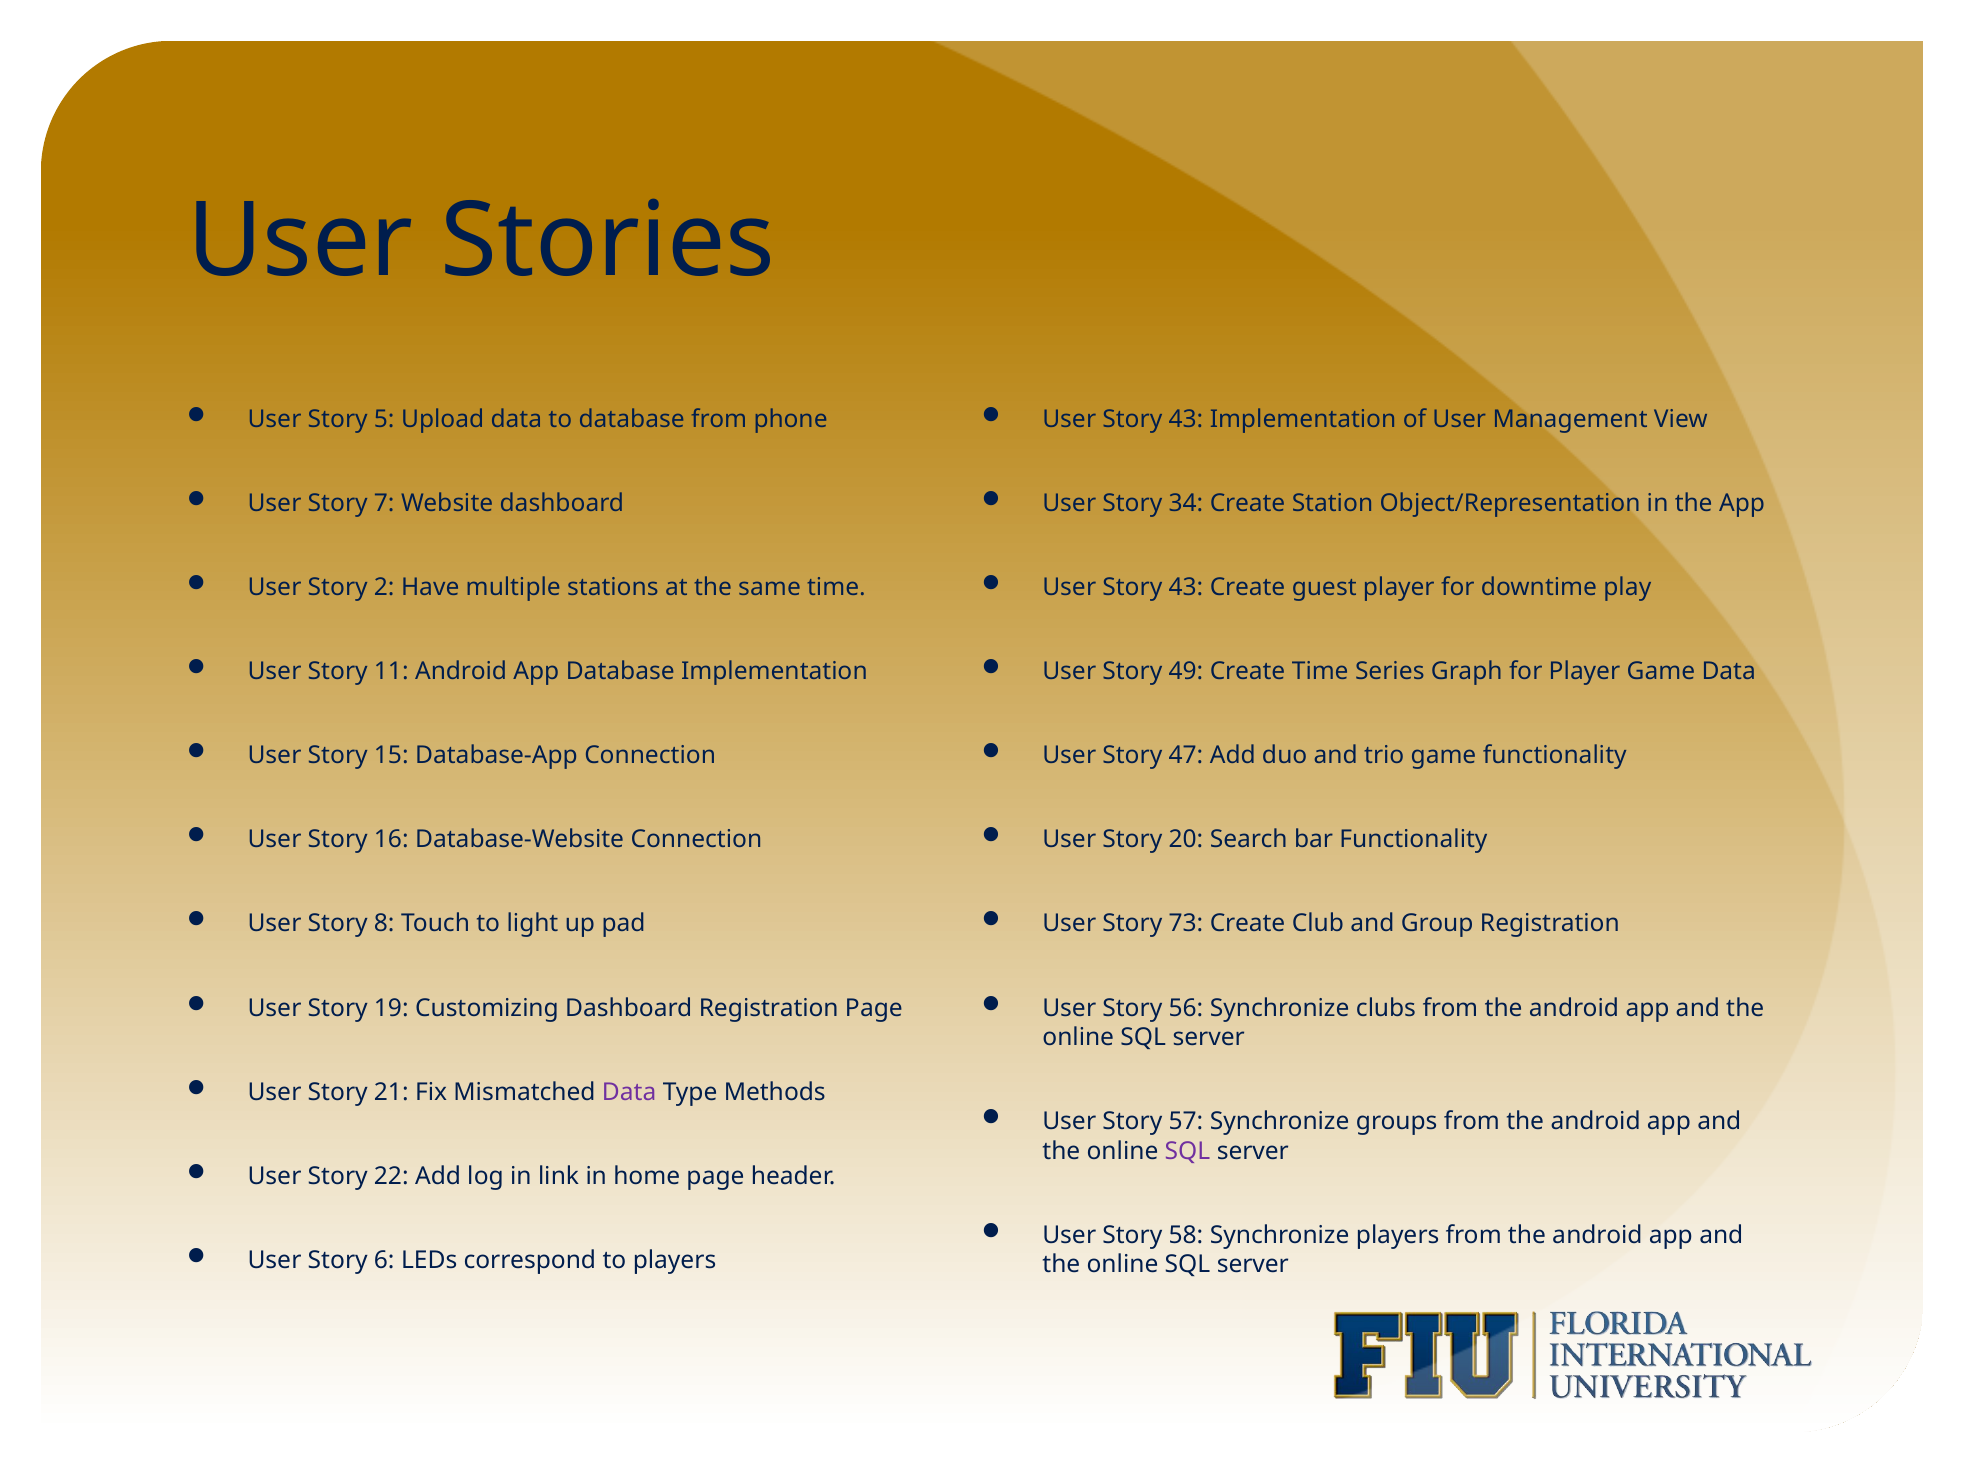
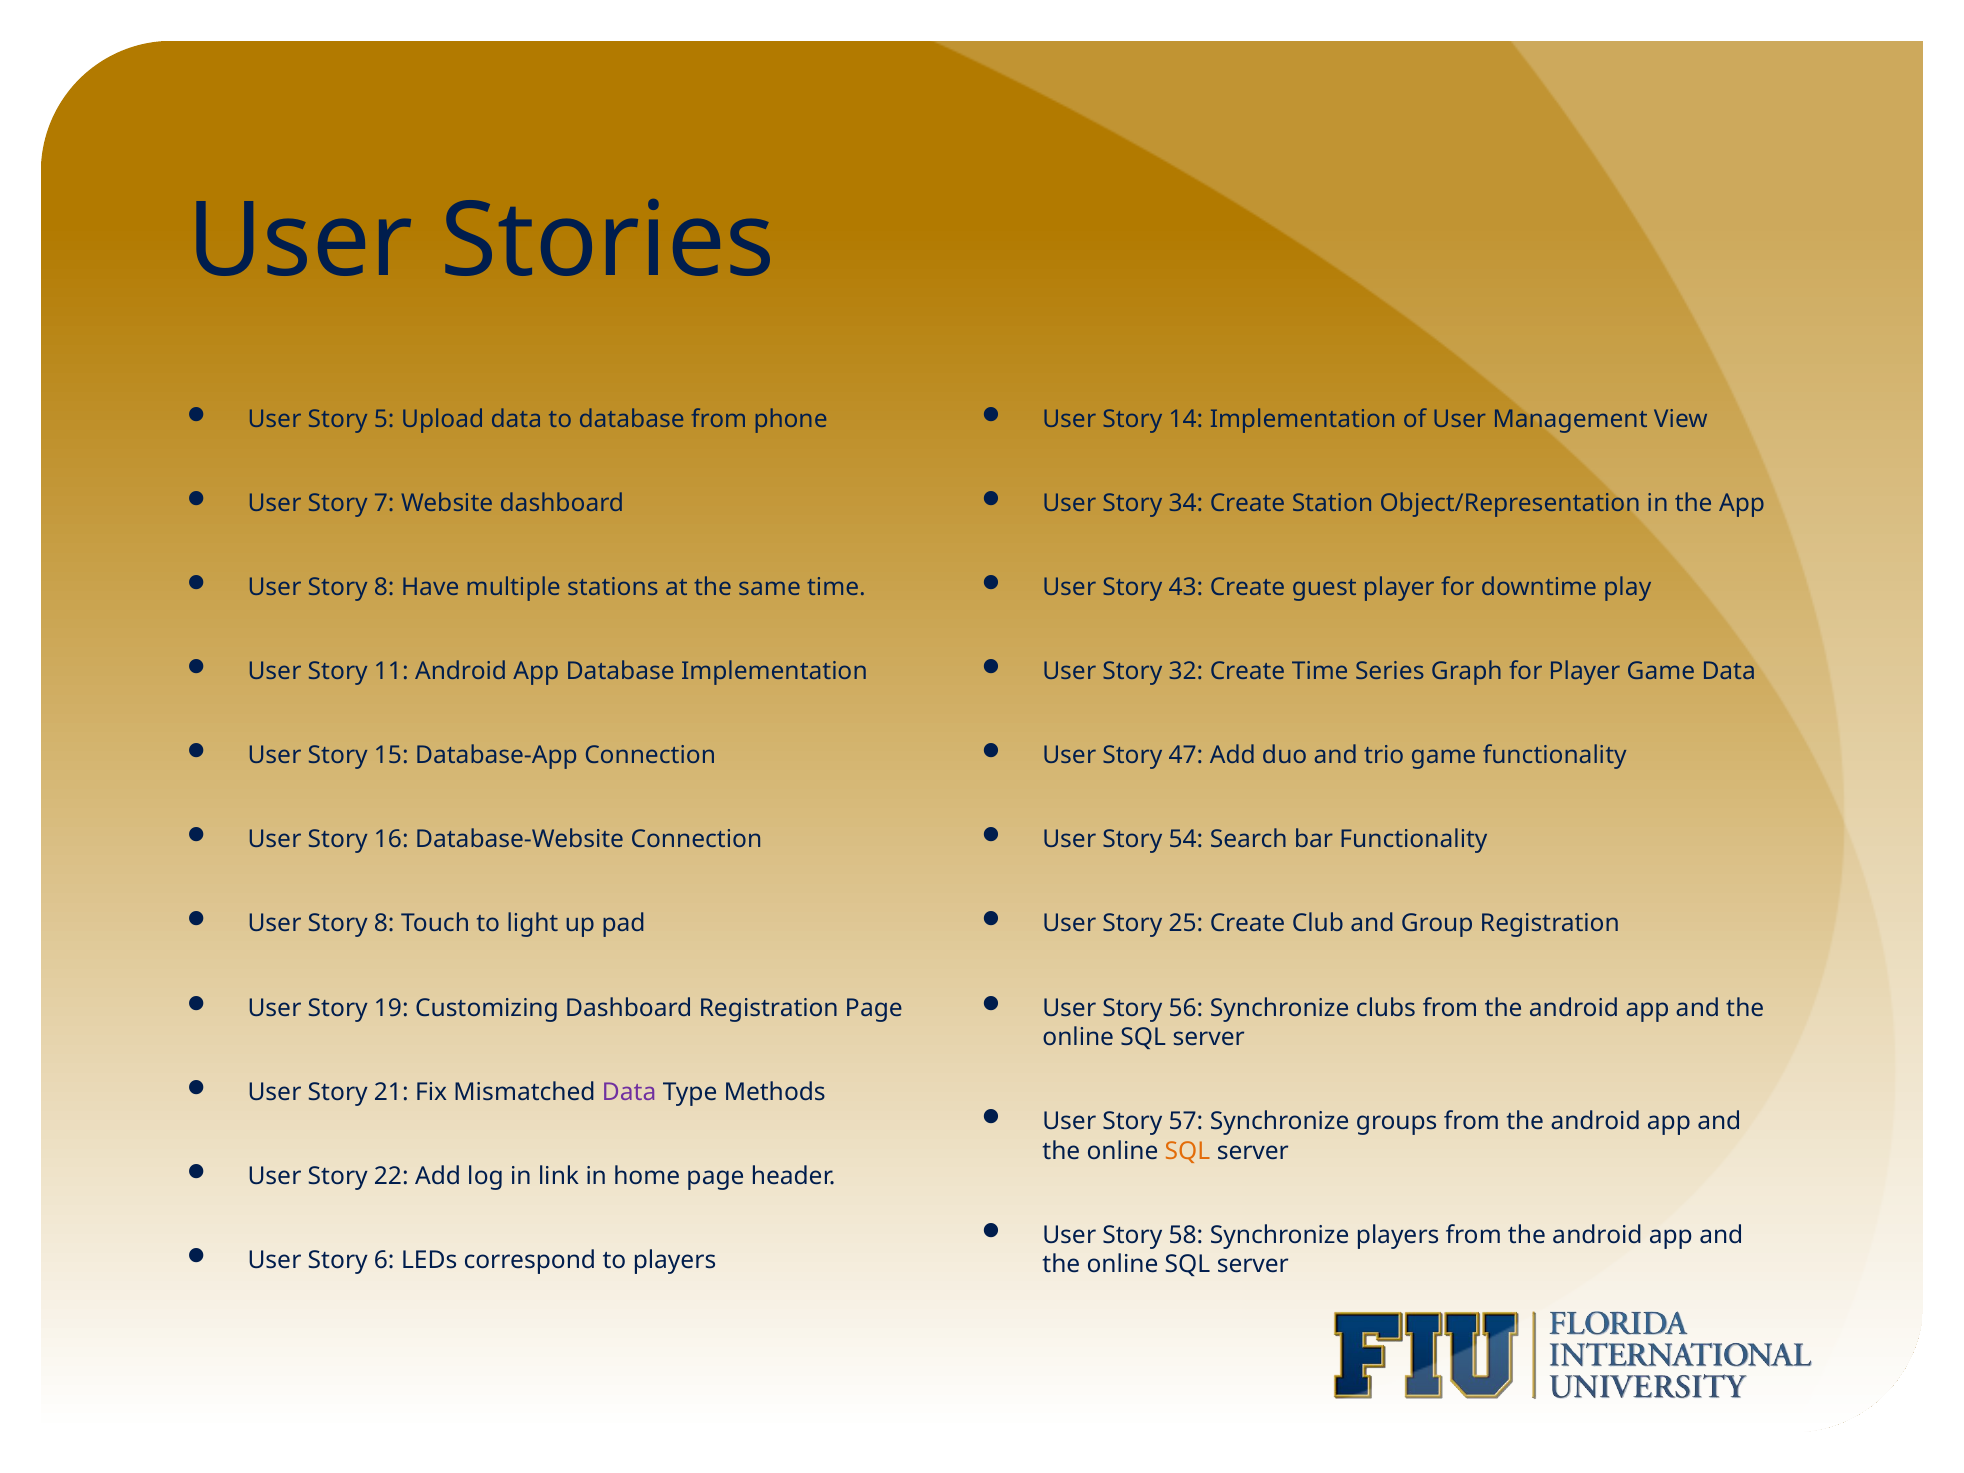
43: 43 -> 14 (1186, 419)
2: 2 -> 8 (384, 587)
49: 49 -> 32 (1186, 671)
20: 20 -> 54 (1186, 840)
73: 73 -> 25 (1186, 924)
SQL colour: purple -> orange (1187, 1151)
